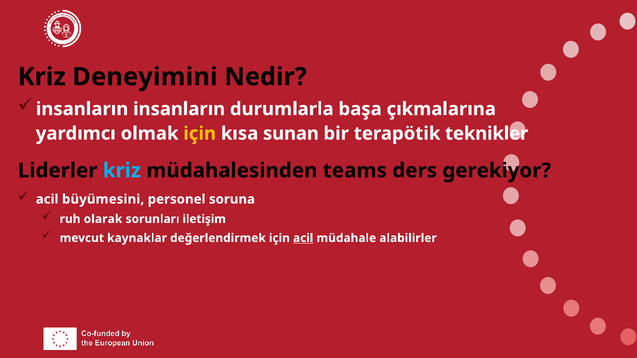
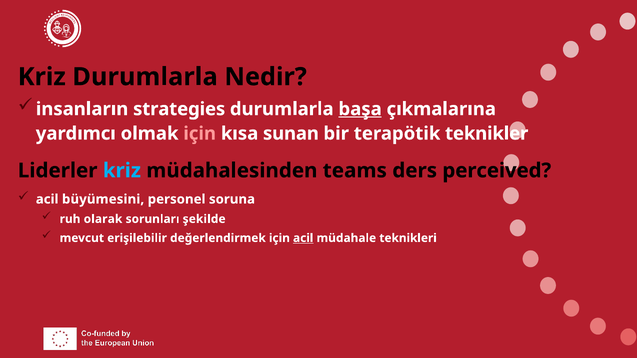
Kriz Deneyimini: Deneyimini -> Durumlarla (145, 77)
insanların insanların: insanların -> strategies (179, 109)
başa underline: none -> present (360, 109)
için colour: yellow -> pink (200, 134)
gerekiyor: gerekiyor -> perceived (497, 171)
iletişim: iletişim -> şekilde (204, 219)
kaynaklar: kaynaklar -> erişilebilir (137, 238)
alabilirler: alabilirler -> teknikleri (408, 238)
